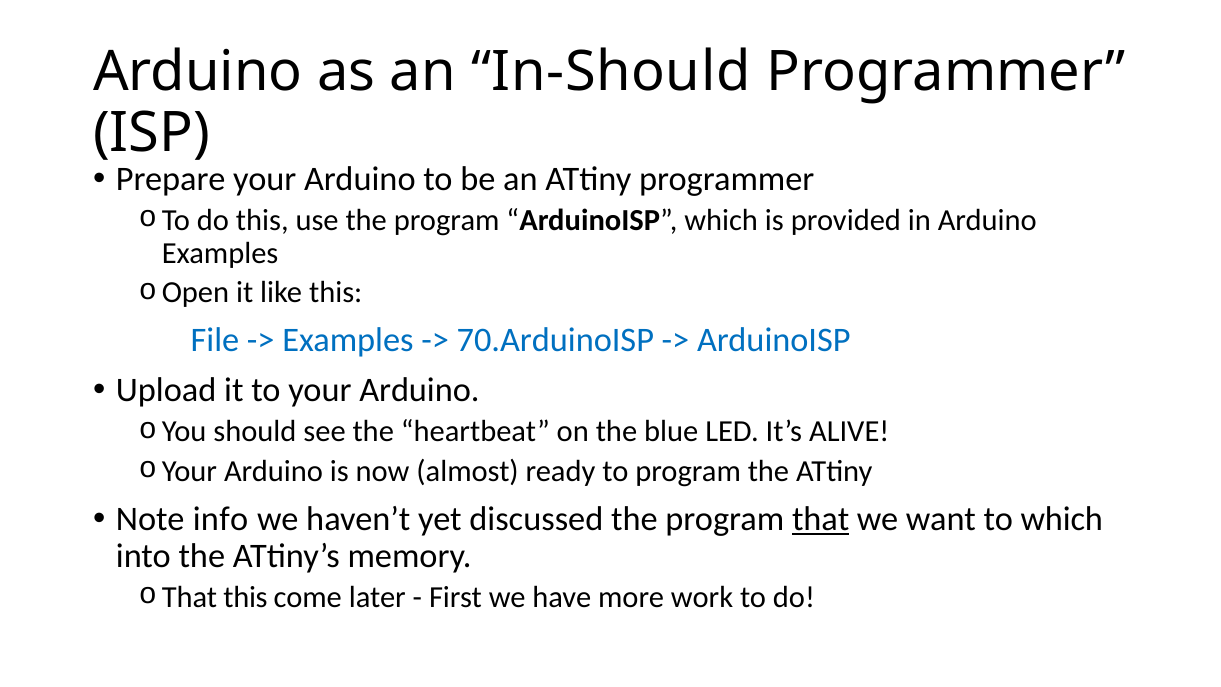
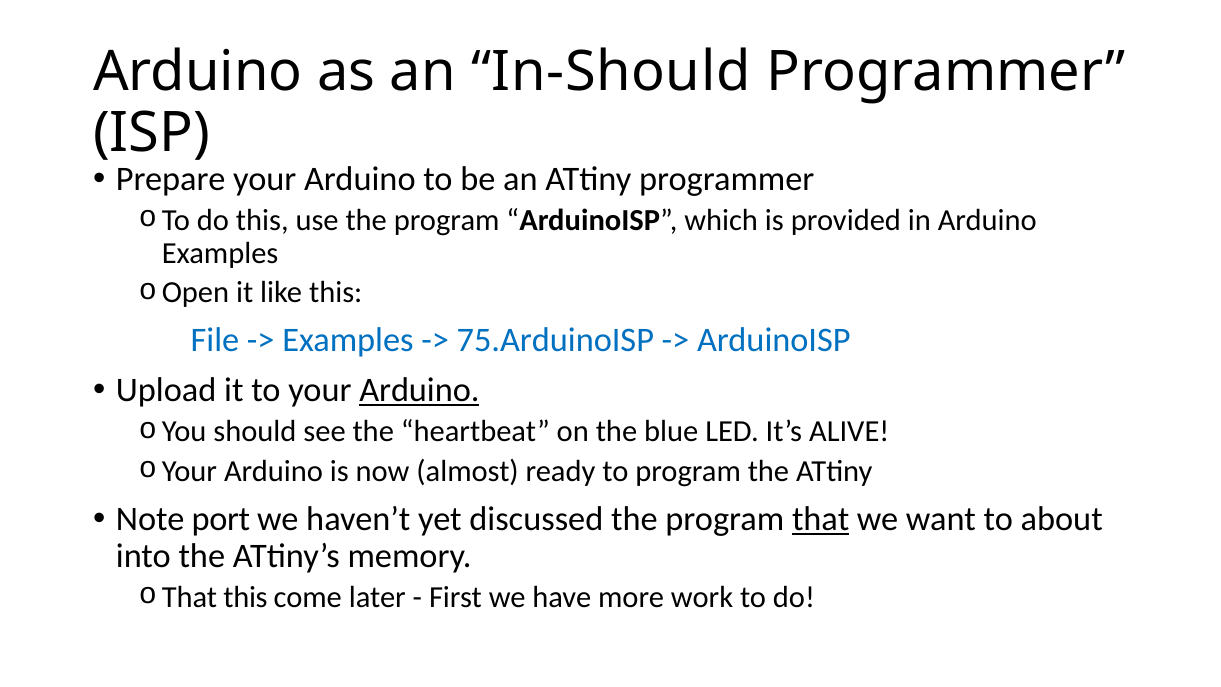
70.ArduinoISP: 70.ArduinoISP -> 75.ArduinoISP (555, 340)
Arduino underline: none -> present (419, 390)
info: info -> port (221, 519)
to which: which -> about (1062, 519)
